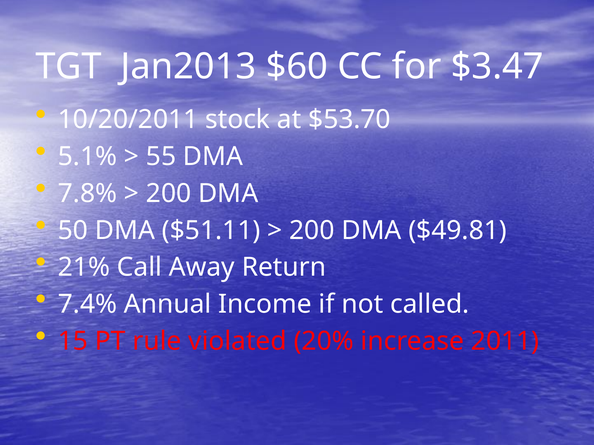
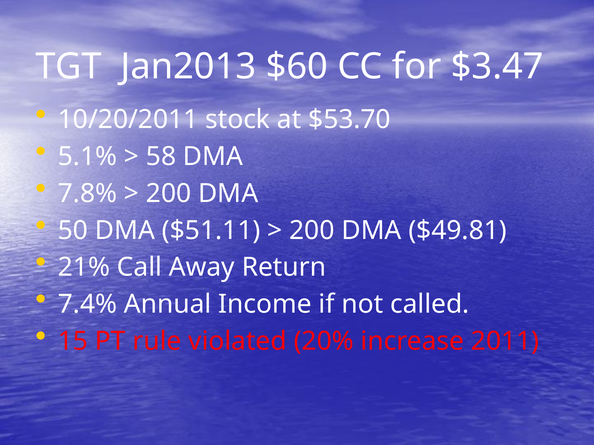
55: 55 -> 58 (161, 157)
